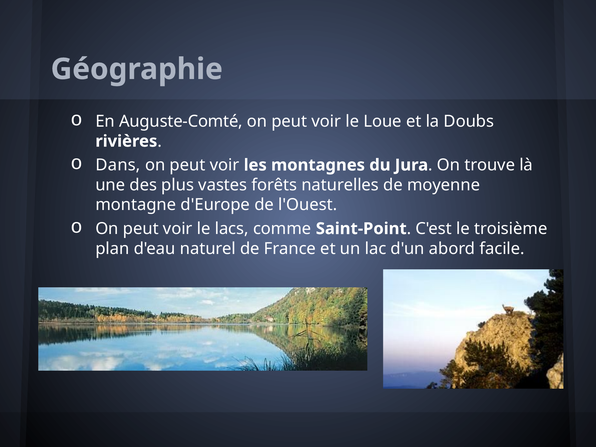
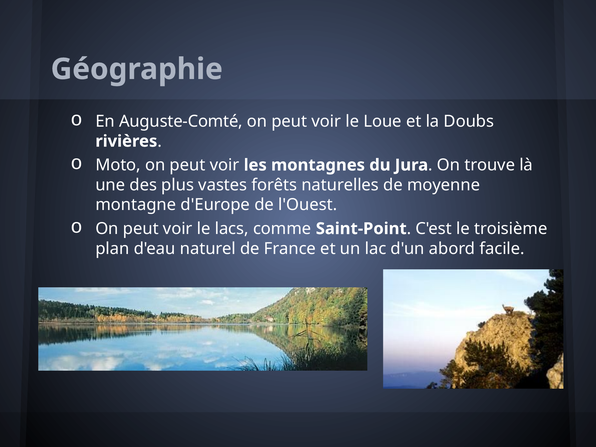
Dans: Dans -> Moto (118, 165)
